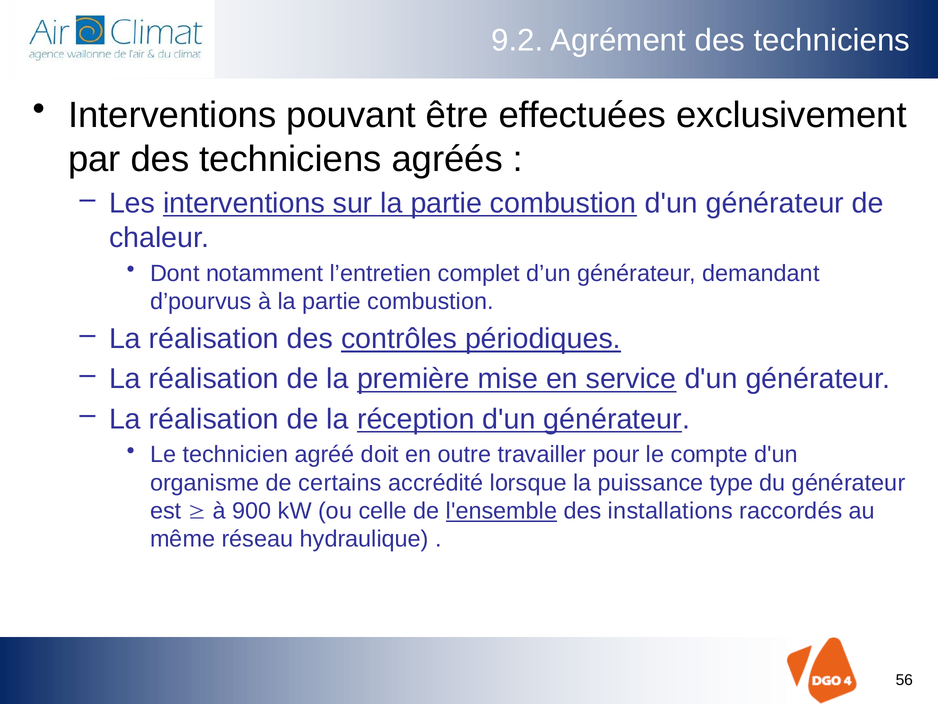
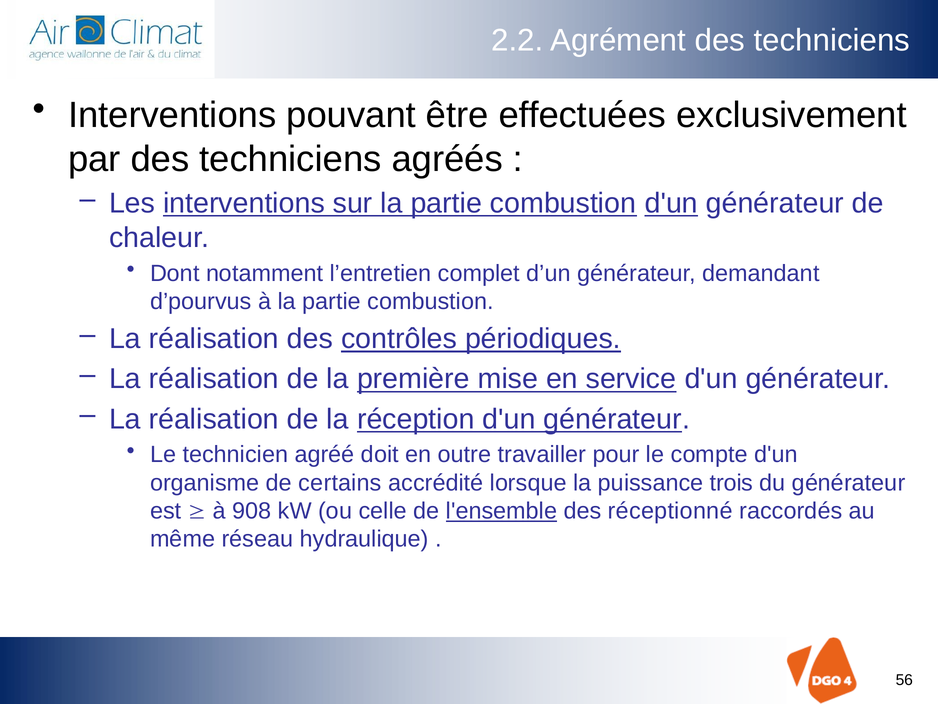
9.2: 9.2 -> 2.2 (517, 41)
d'un underline: none -> present (671, 203)
type: type -> trois (732, 483)
900: 900 -> 908 (252, 511)
installations: installations -> réceptionné (670, 511)
